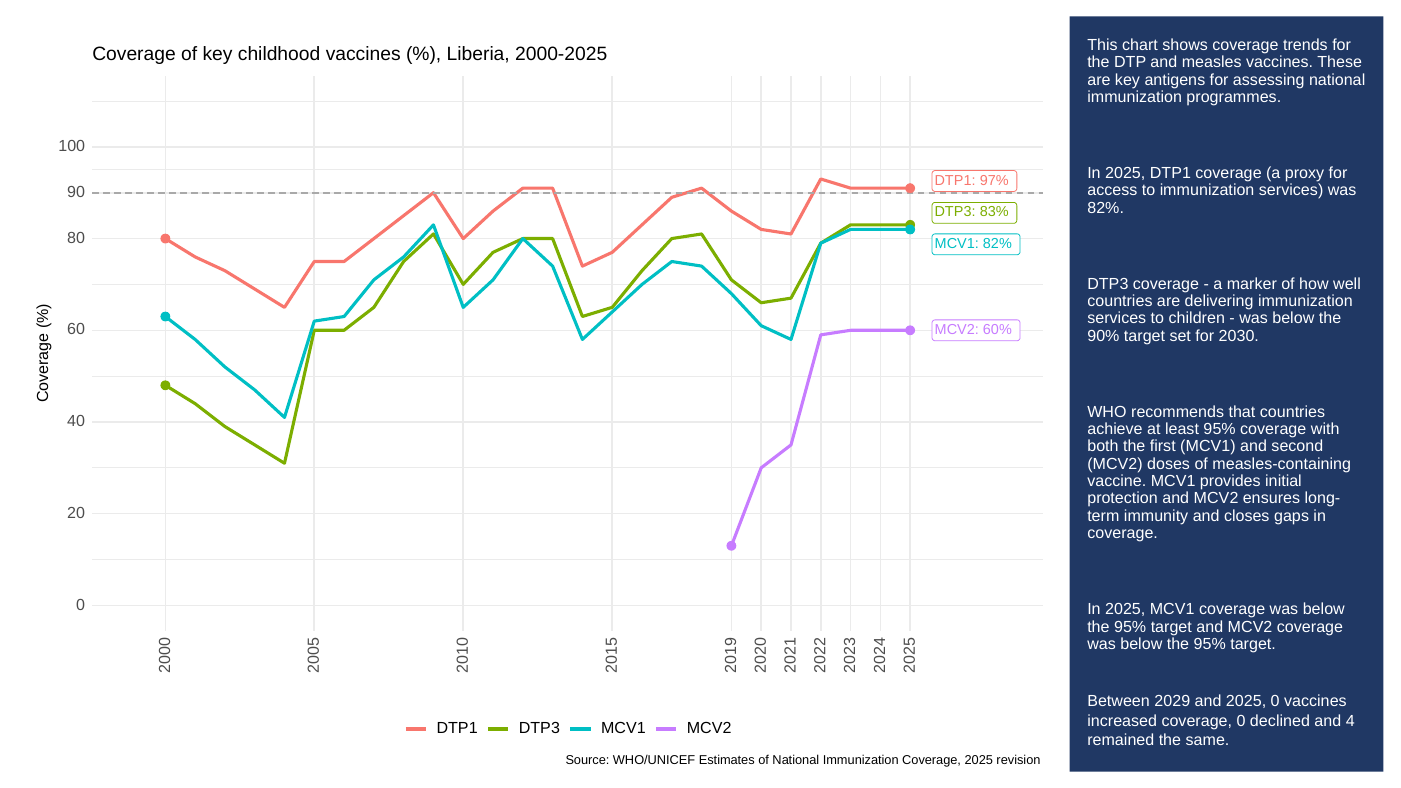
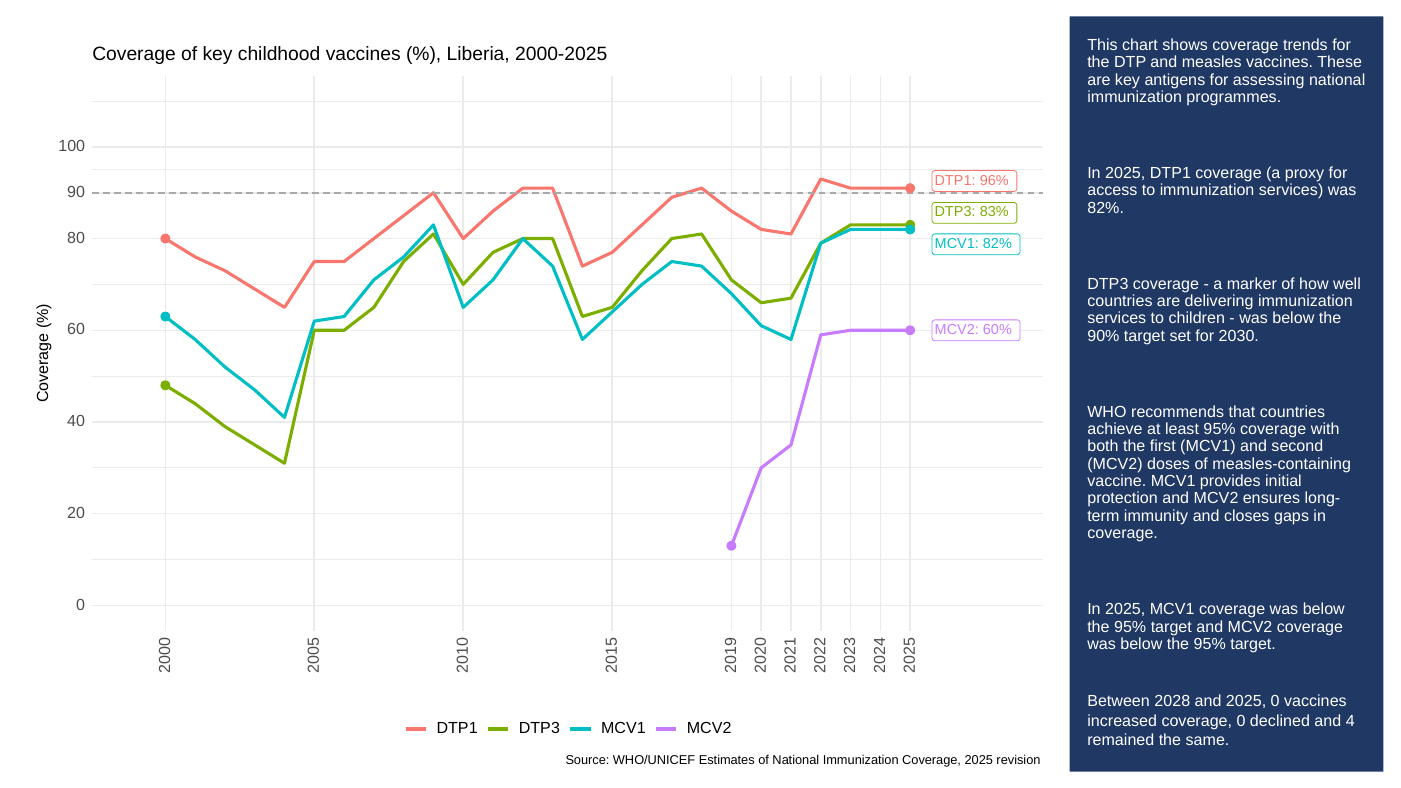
97%: 97% -> 96% (994, 180)
2029: 2029 -> 2028 (1172, 702)
